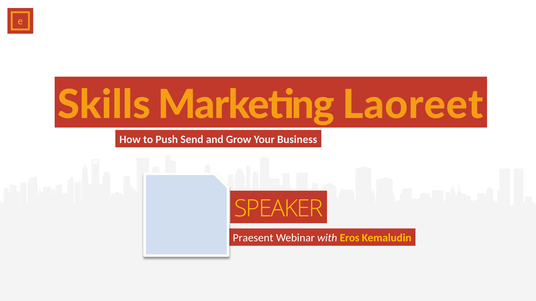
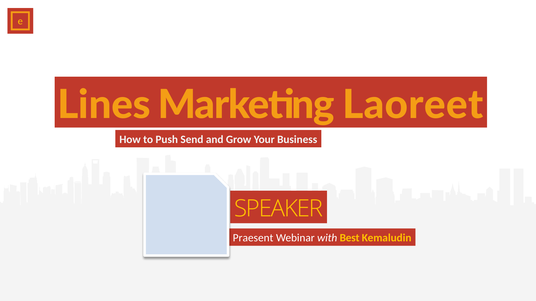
Skills: Skills -> Lines (104, 105)
Eros: Eros -> Best (350, 238)
